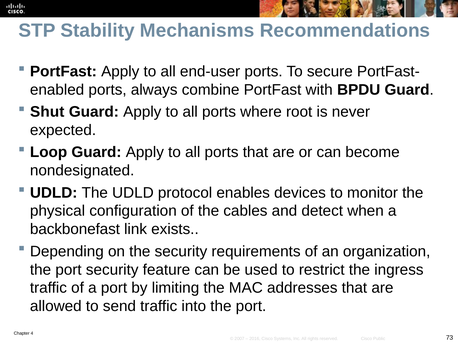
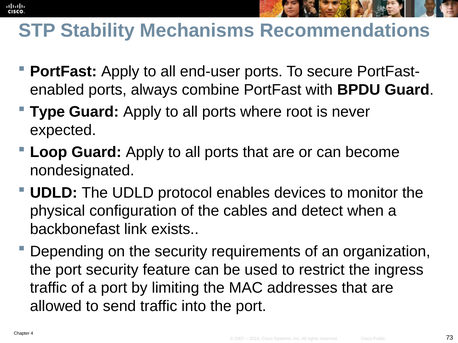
Shut: Shut -> Type (47, 112)
